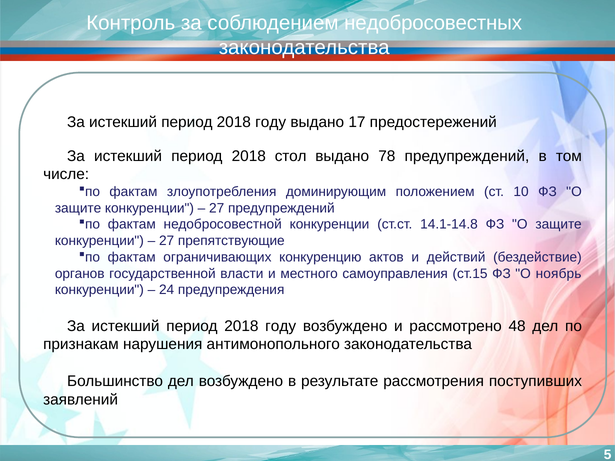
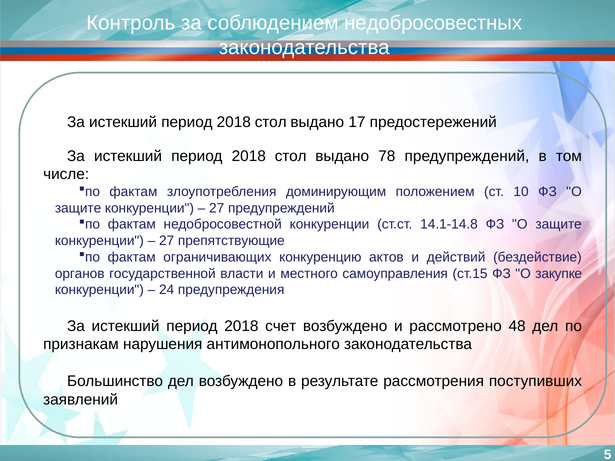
году: году -> стол (271, 122)
ноябрь: ноябрь -> закупке (559, 274)
году: году -> счет (281, 326)
